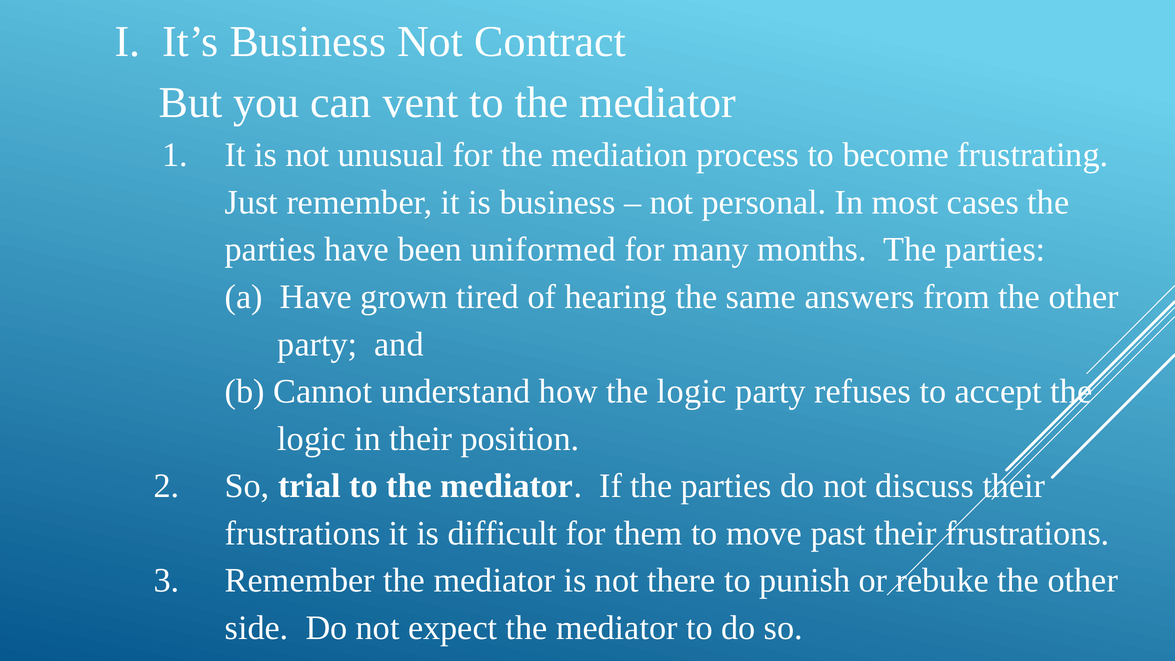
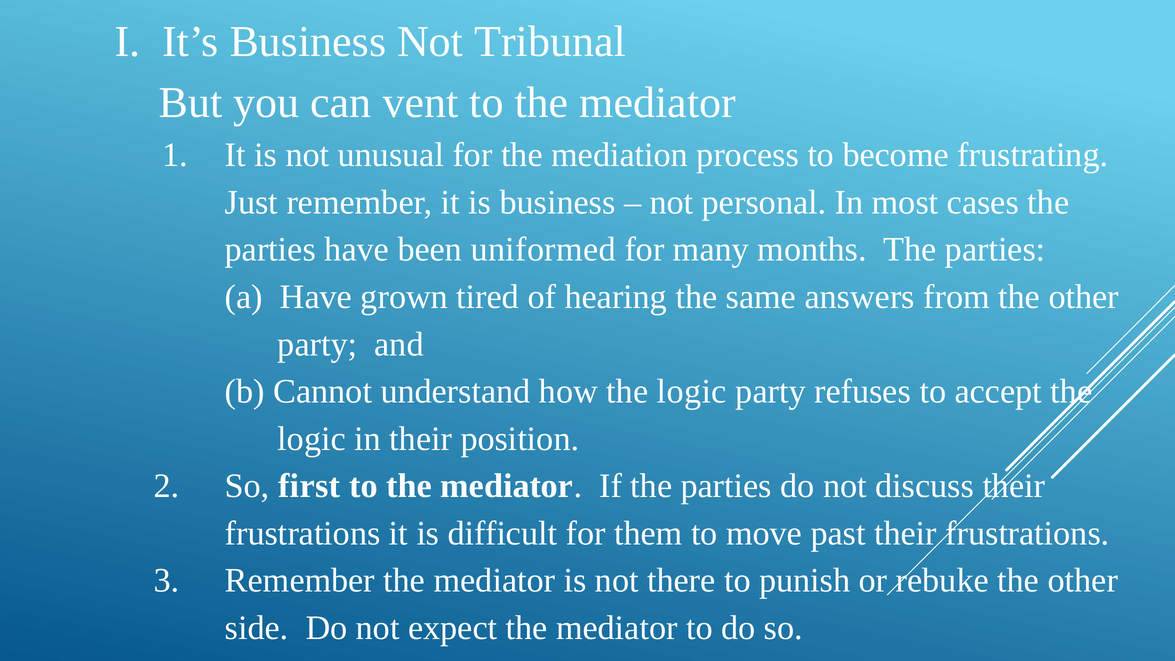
Contract: Contract -> Tribunal (550, 42)
trial: trial -> first (309, 486)
